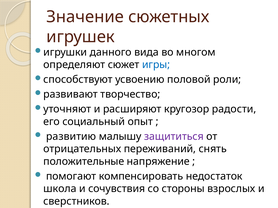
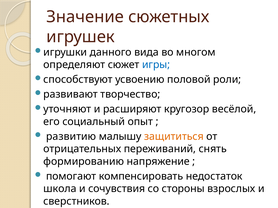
радости: радости -> весёлой (234, 109)
защититься colour: purple -> orange (174, 137)
положительные: положительные -> формированию (84, 162)
